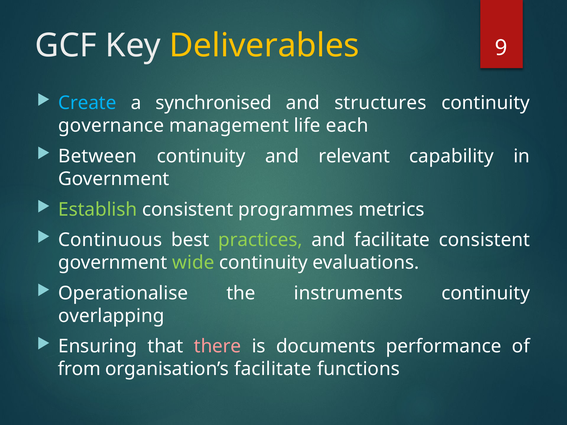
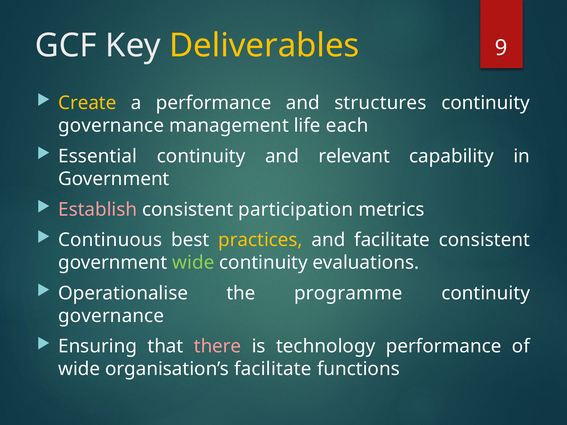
Create colour: light blue -> yellow (87, 103)
a synchronised: synchronised -> performance (214, 103)
Between: Between -> Essential (98, 156)
Establish colour: light green -> pink (98, 210)
programmes: programmes -> participation (296, 210)
practices colour: light green -> yellow (260, 240)
instruments: instruments -> programme (348, 293)
overlapping: overlapping -> governance (111, 316)
documents: documents -> technology (326, 347)
from: from -> wide (79, 369)
